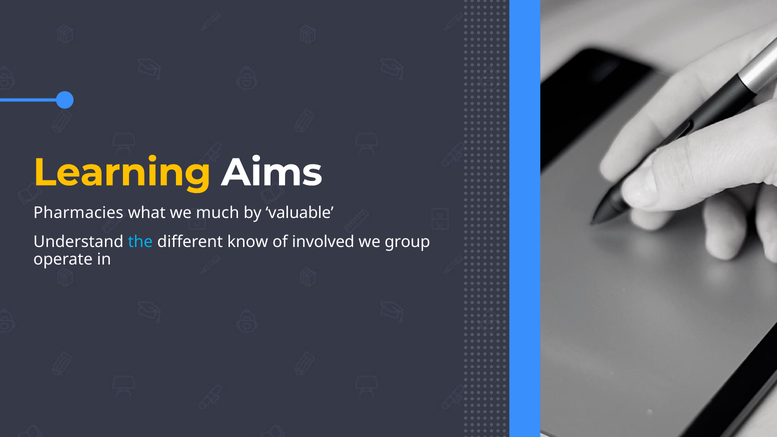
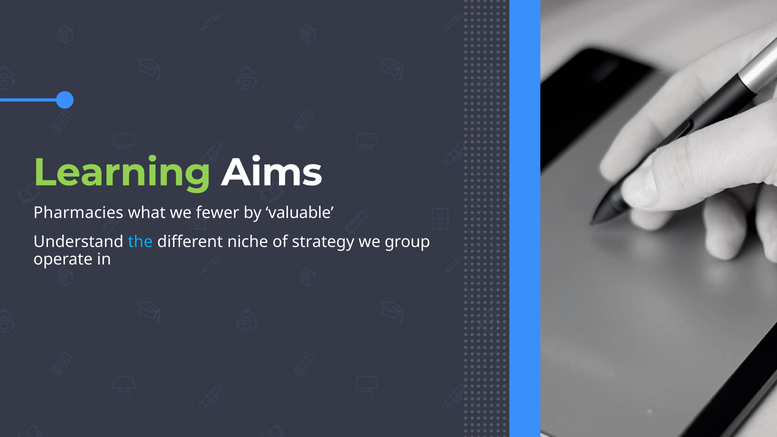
Learning colour: yellow -> light green (122, 173)
much: much -> fewer (218, 213)
know: know -> niche (248, 242)
involved: involved -> strategy (323, 242)
